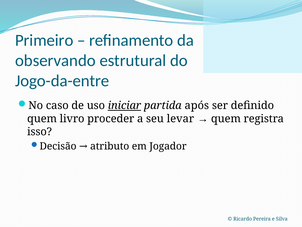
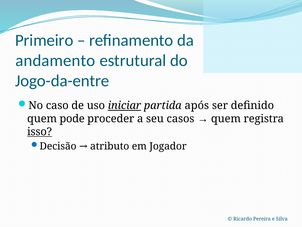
observando: observando -> andamento (55, 60)
livro: livro -> pode (72, 118)
levar: levar -> casos (180, 118)
isso underline: none -> present (40, 132)
